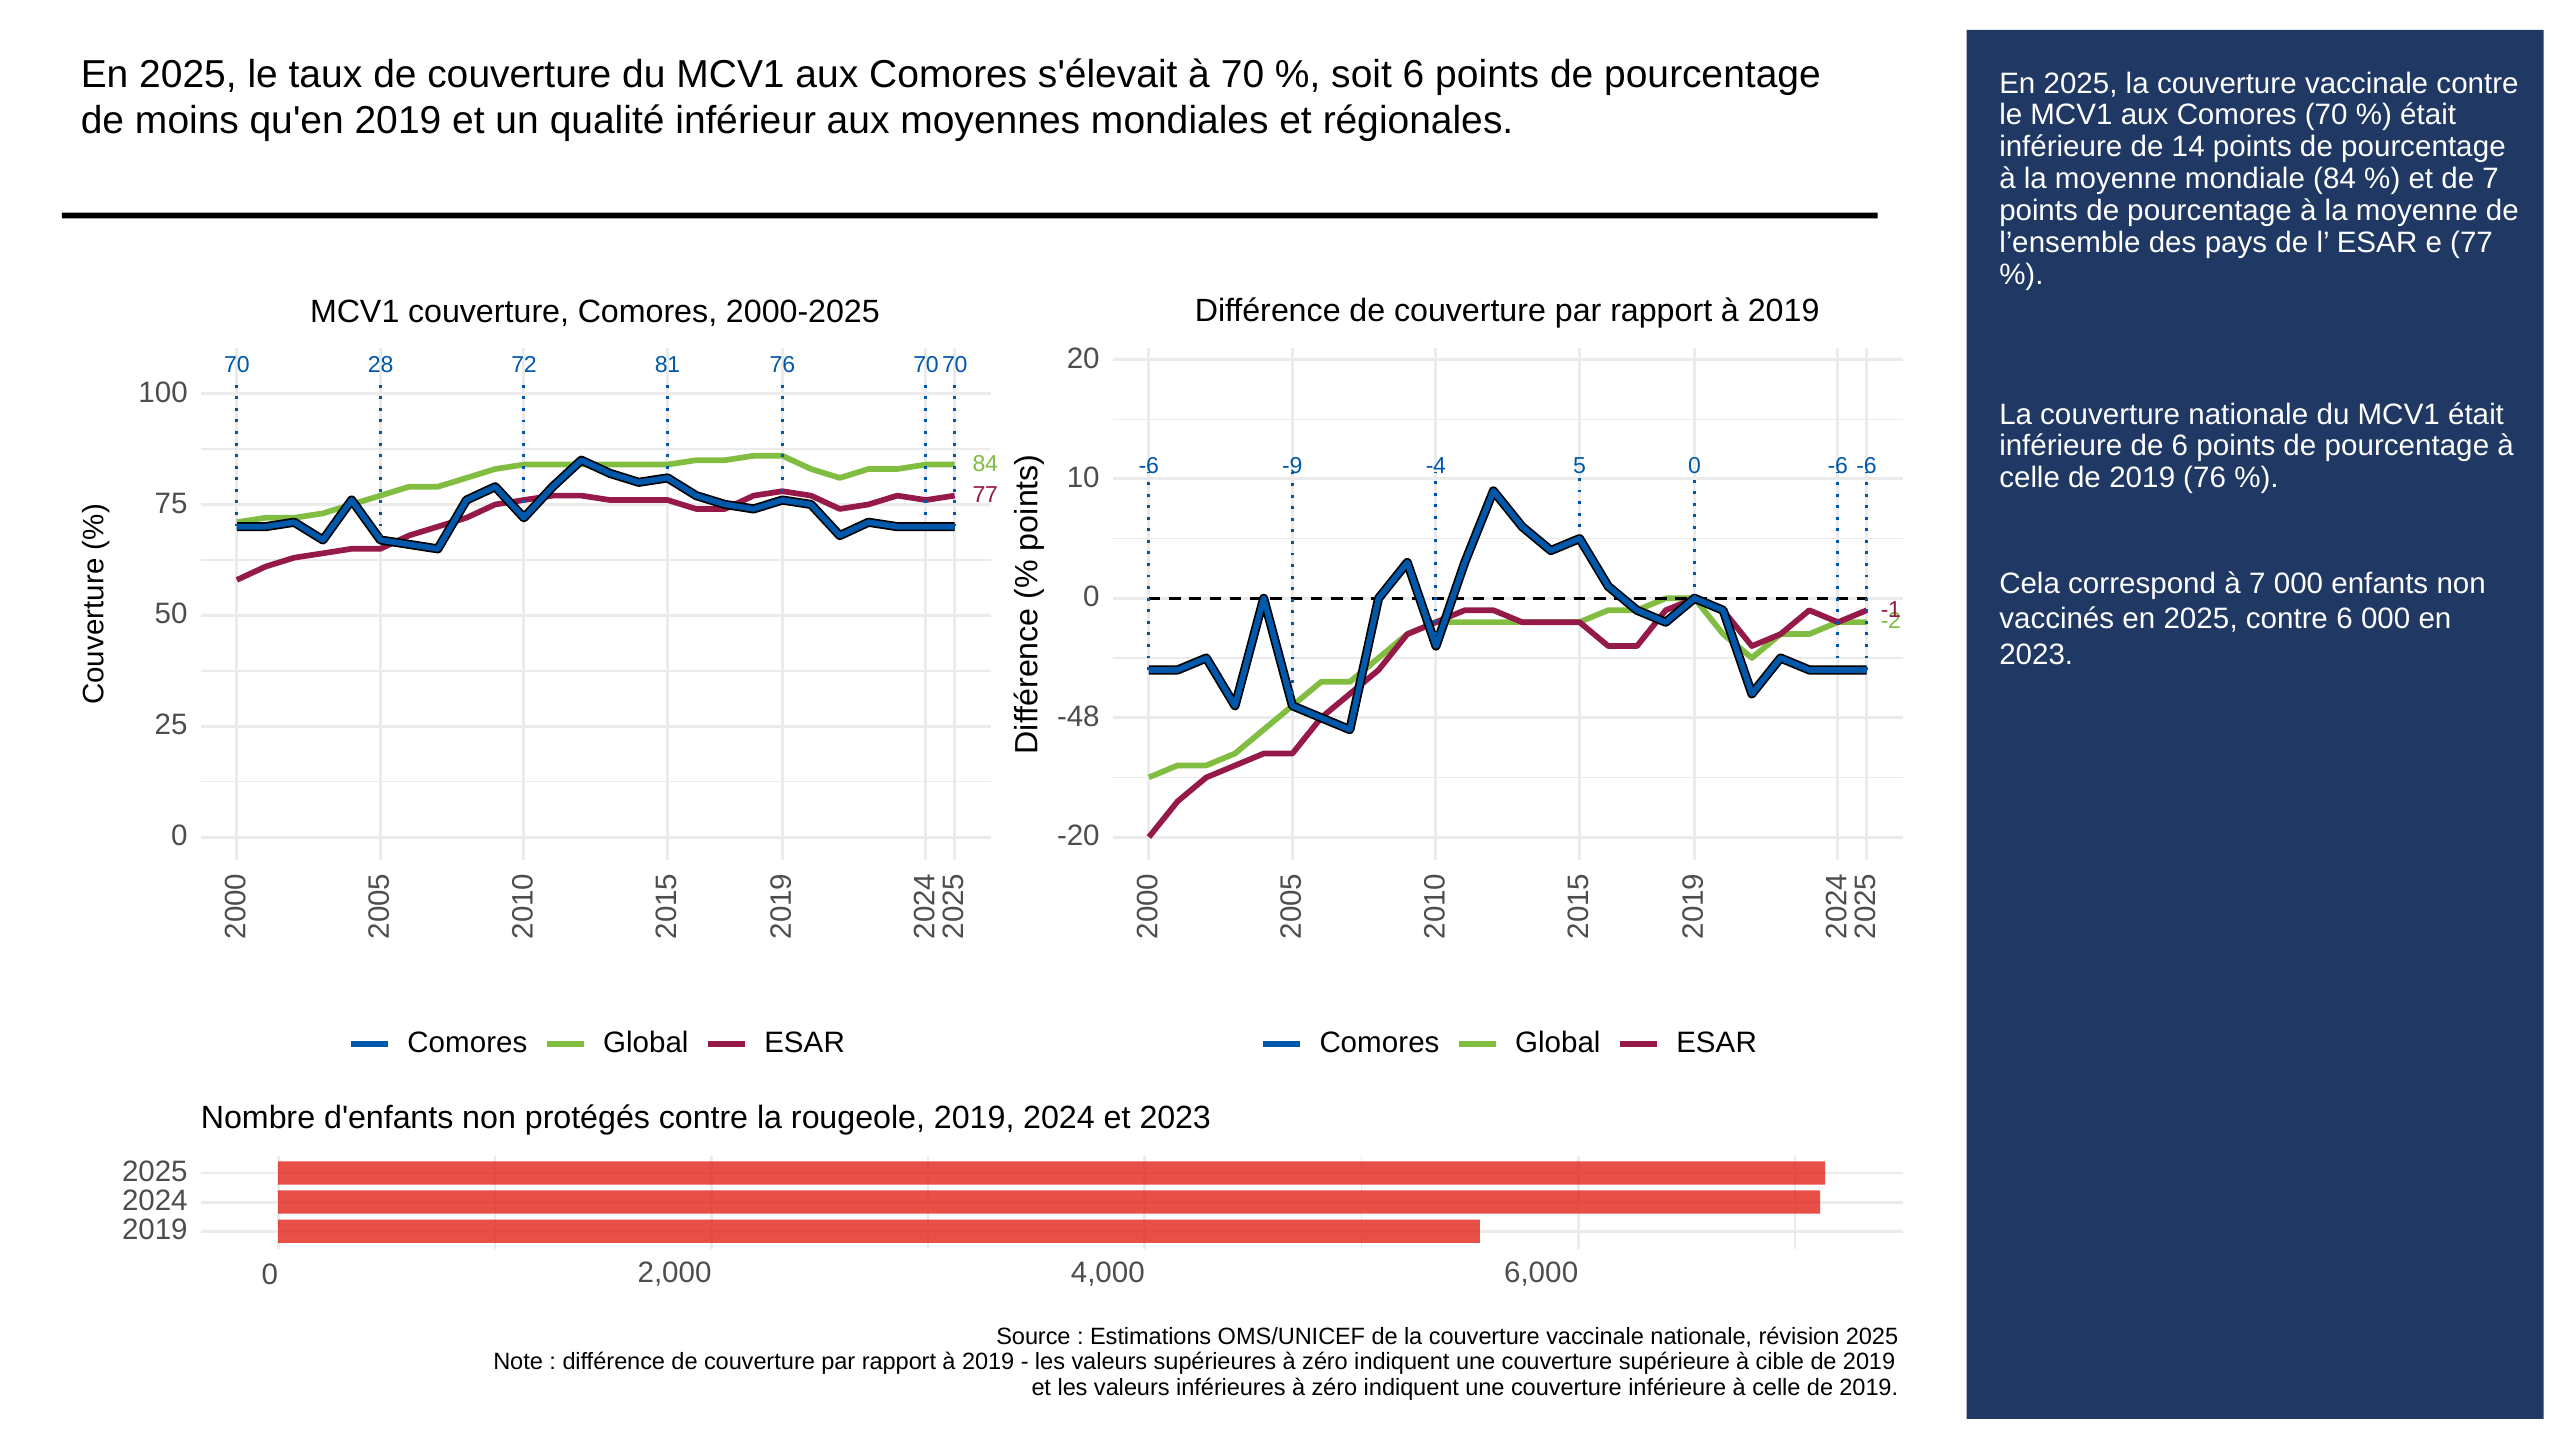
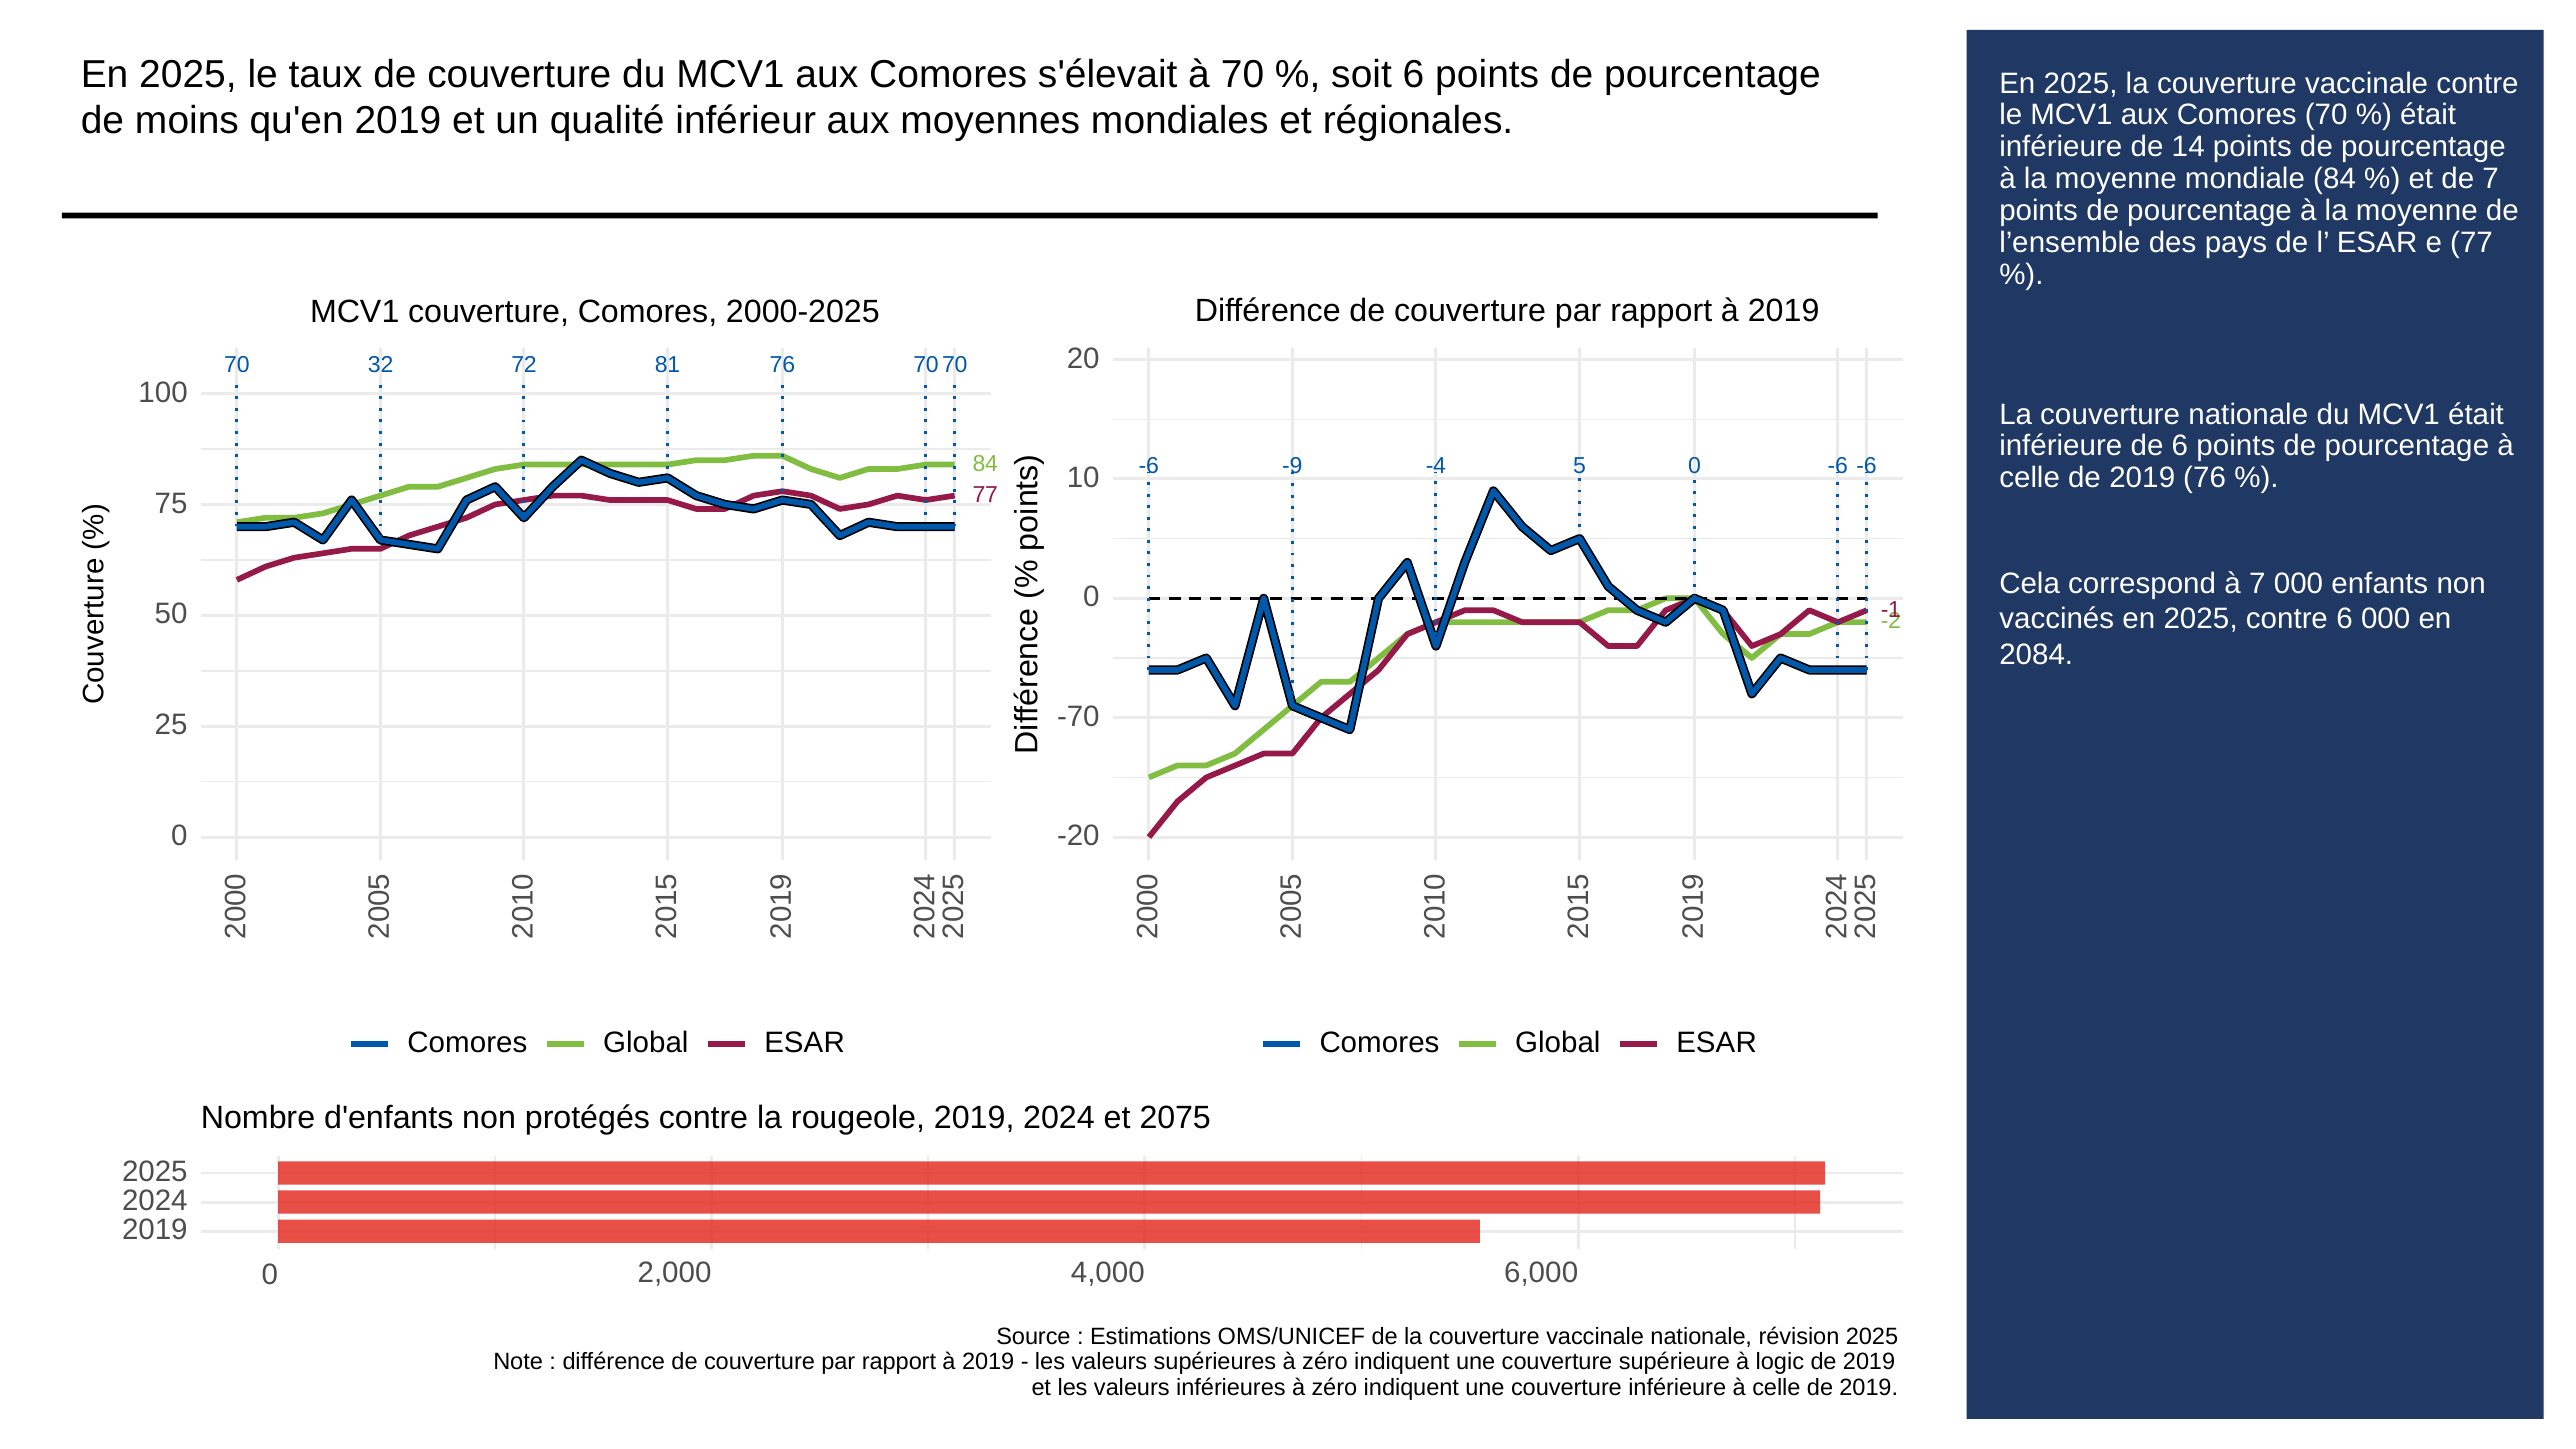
28: 28 -> 32 (381, 365)
2023: 2023 -> 2084 (2036, 655)
-48: -48 -> -70 (1078, 717)
et 2023: 2023 -> 2075 (1175, 1118)
cible: cible -> logic (1780, 1362)
